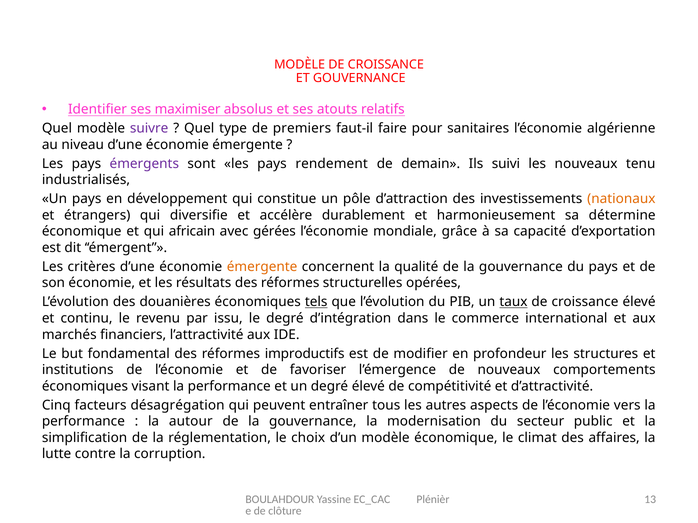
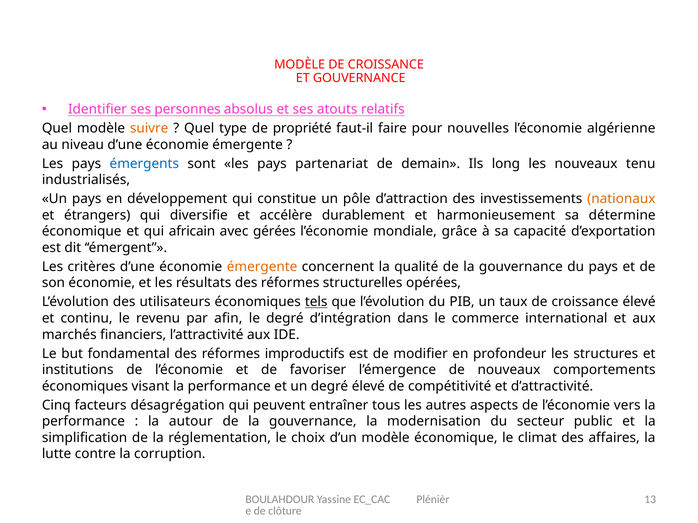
maximiser: maximiser -> personnes (188, 109)
suivre colour: purple -> orange (149, 128)
premiers: premiers -> propriété (302, 128)
sanitaires: sanitaires -> nouvelles (478, 128)
émergents colour: purple -> blue (144, 164)
rendement: rendement -> partenariat (332, 164)
suivi: suivi -> long (506, 164)
douanières: douanières -> utilisateurs (175, 302)
taux underline: present -> none (513, 302)
issu: issu -> afin (228, 319)
